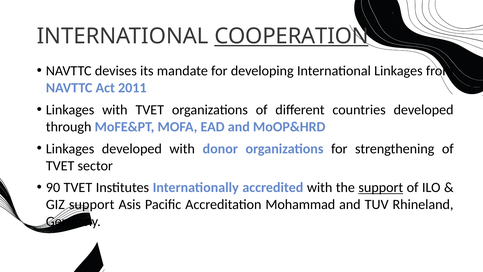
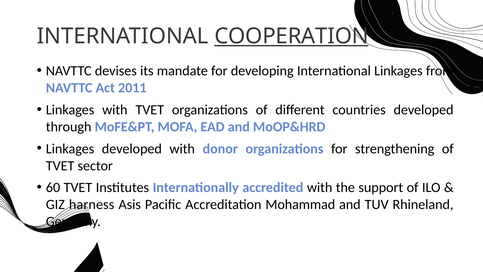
90: 90 -> 60 (53, 187)
support underline: present -> none (381, 187)
GIZ support: support -> harness (92, 204)
